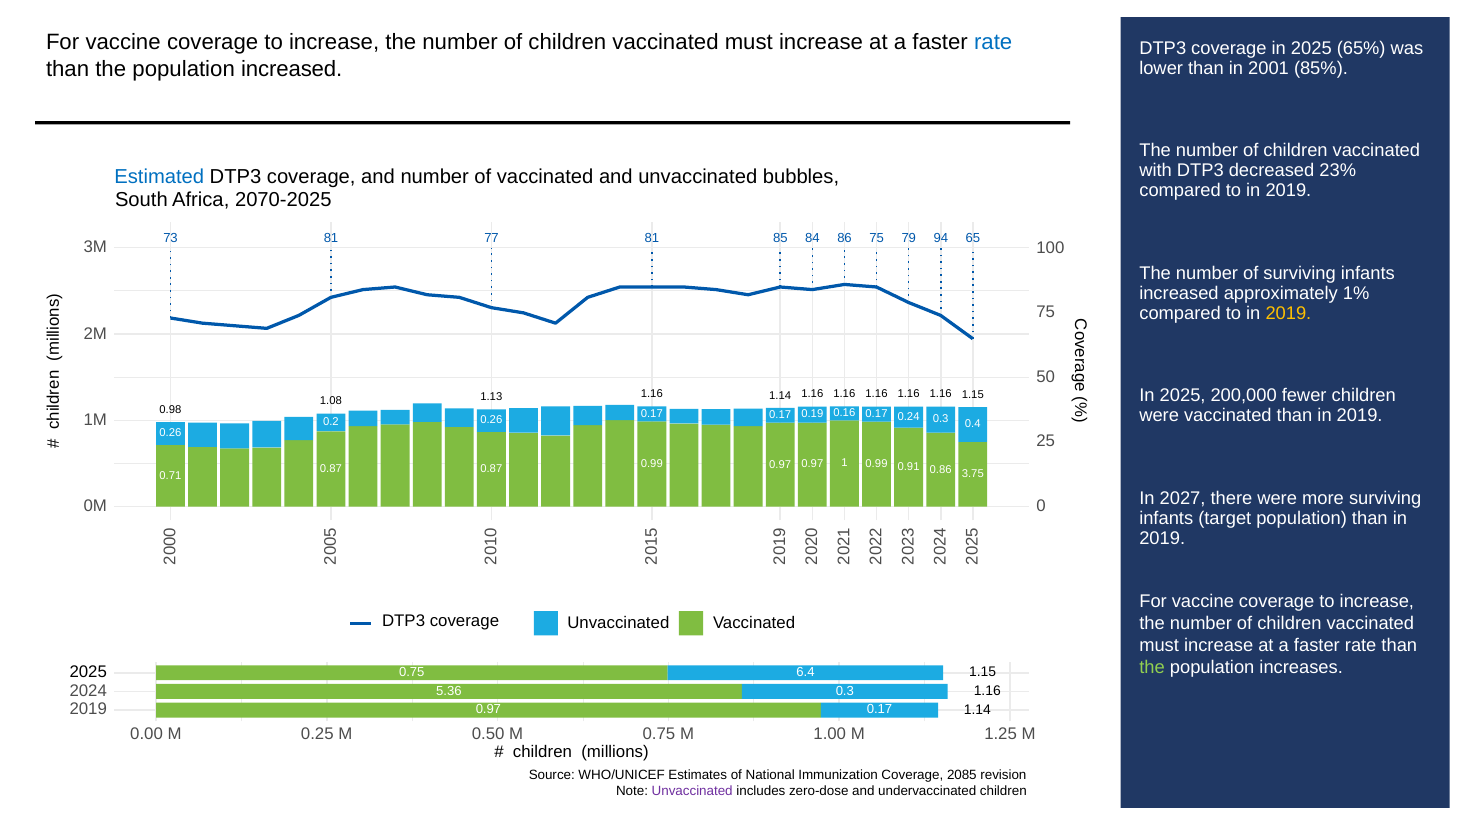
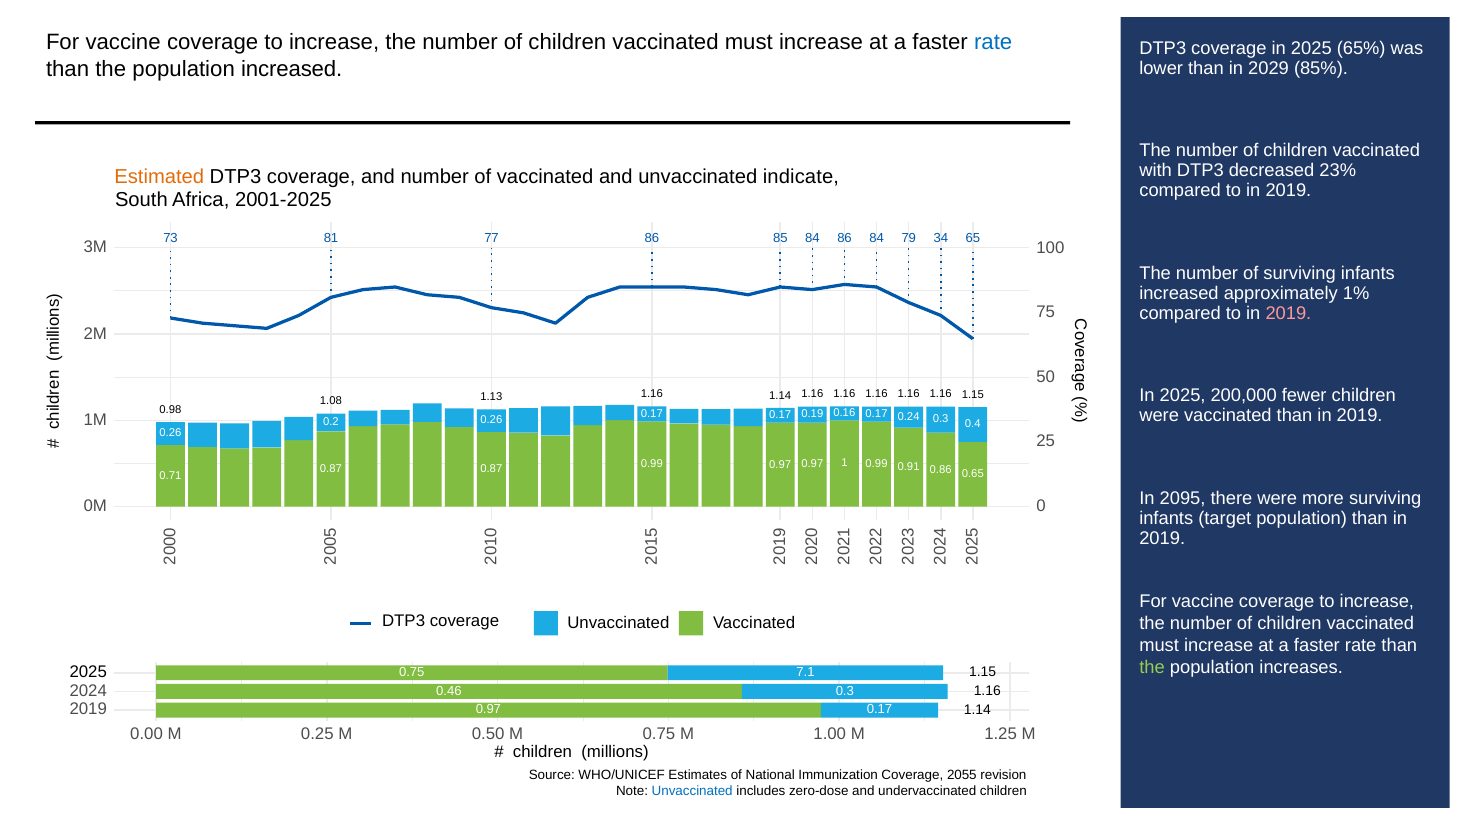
2001: 2001 -> 2029 (1269, 68)
Estimated colour: blue -> orange (159, 177)
bubbles: bubbles -> indicate (801, 177)
2070-2025: 2070-2025 -> 2001-2025 (283, 200)
77 81: 81 -> 86 (652, 238)
86 75: 75 -> 84 (877, 238)
94: 94 -> 34 (941, 238)
2019 colour: yellow -> pink (1288, 313)
3.75: 3.75 -> 0.65 (973, 474)
2027: 2027 -> 2095 (1183, 499)
6.4: 6.4 -> 7.1 (806, 673)
5.36: 5.36 -> 0.46 (449, 691)
2085: 2085 -> 2055 (962, 776)
Unvaccinated colour: purple -> blue (692, 792)
